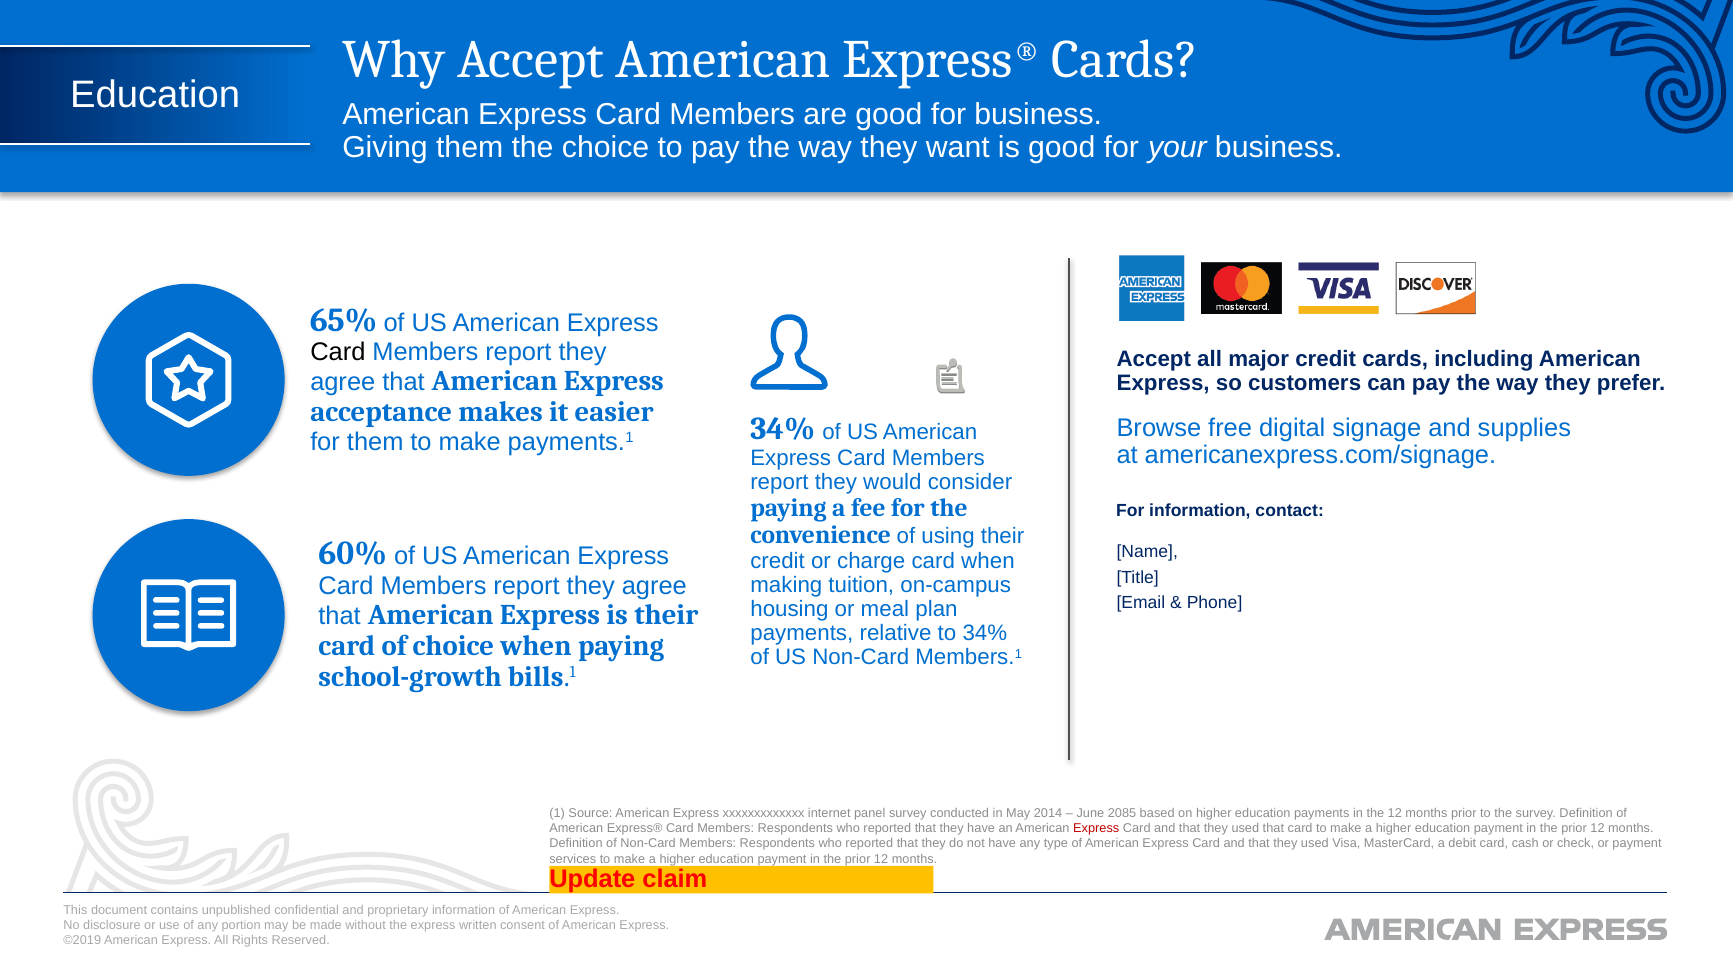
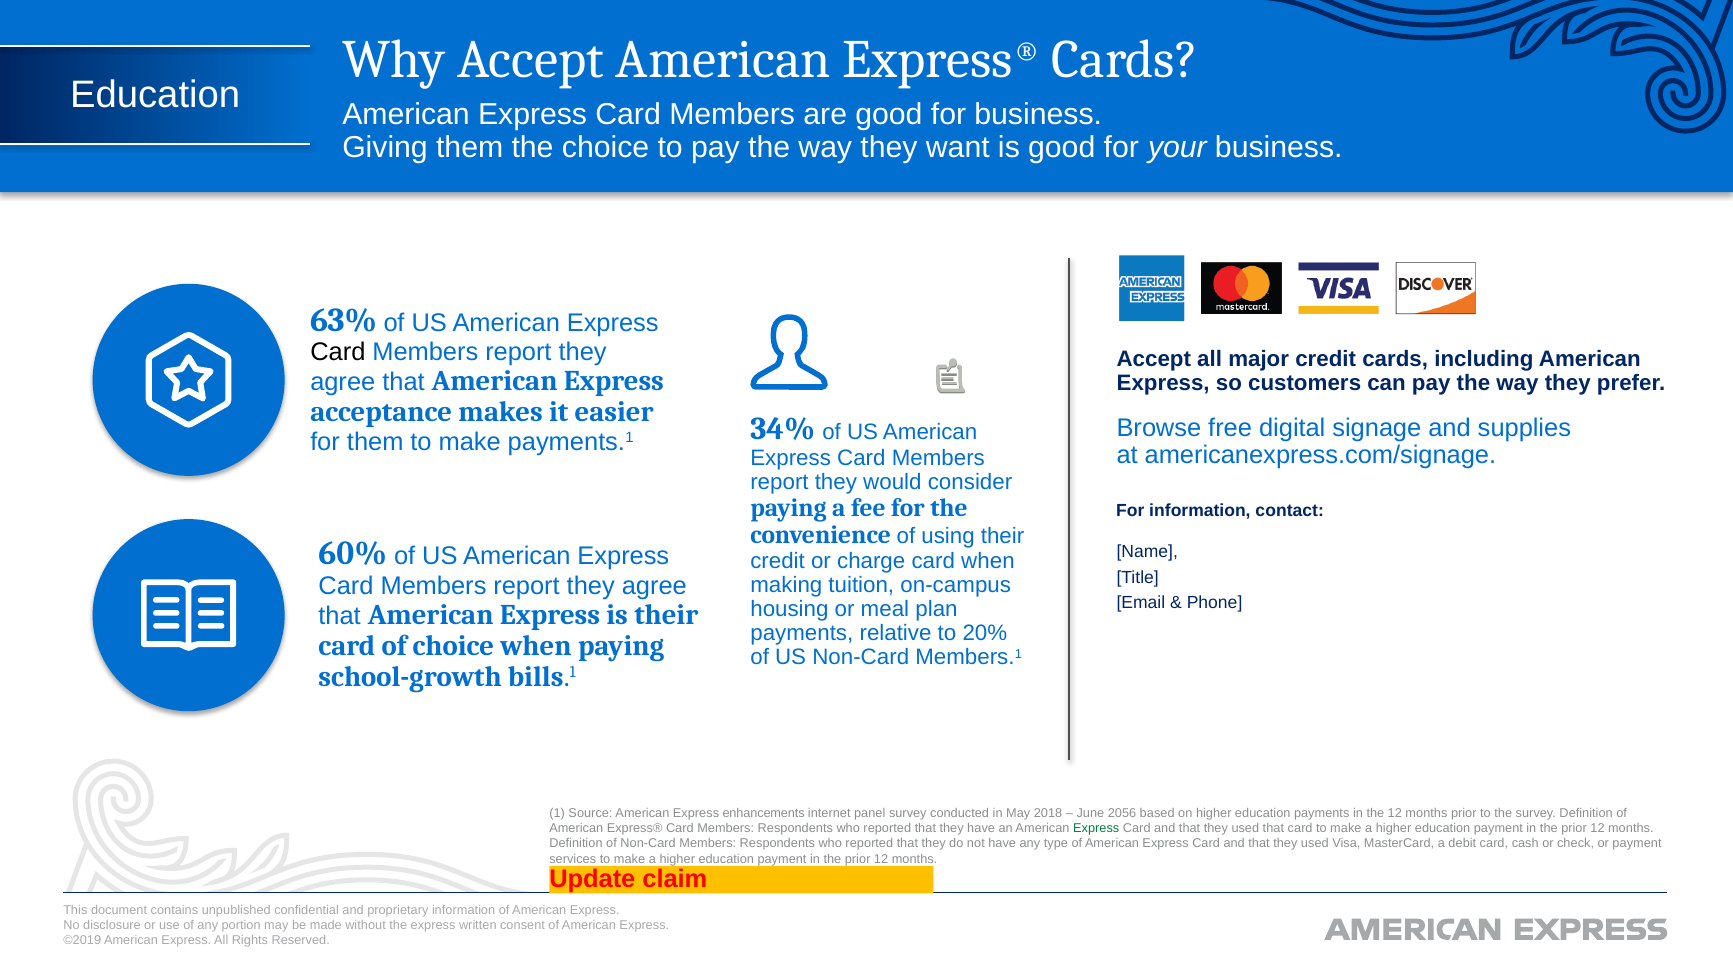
65%: 65% -> 63% (344, 320)
to 34%: 34% -> 20% (985, 633)
xxxxxxxxxxxxx: xxxxxxxxxxxxx -> enhancements (764, 813)
2014: 2014 -> 2018 (1048, 813)
2085: 2085 -> 2056 (1122, 813)
Express colour: red -> green (1096, 828)
